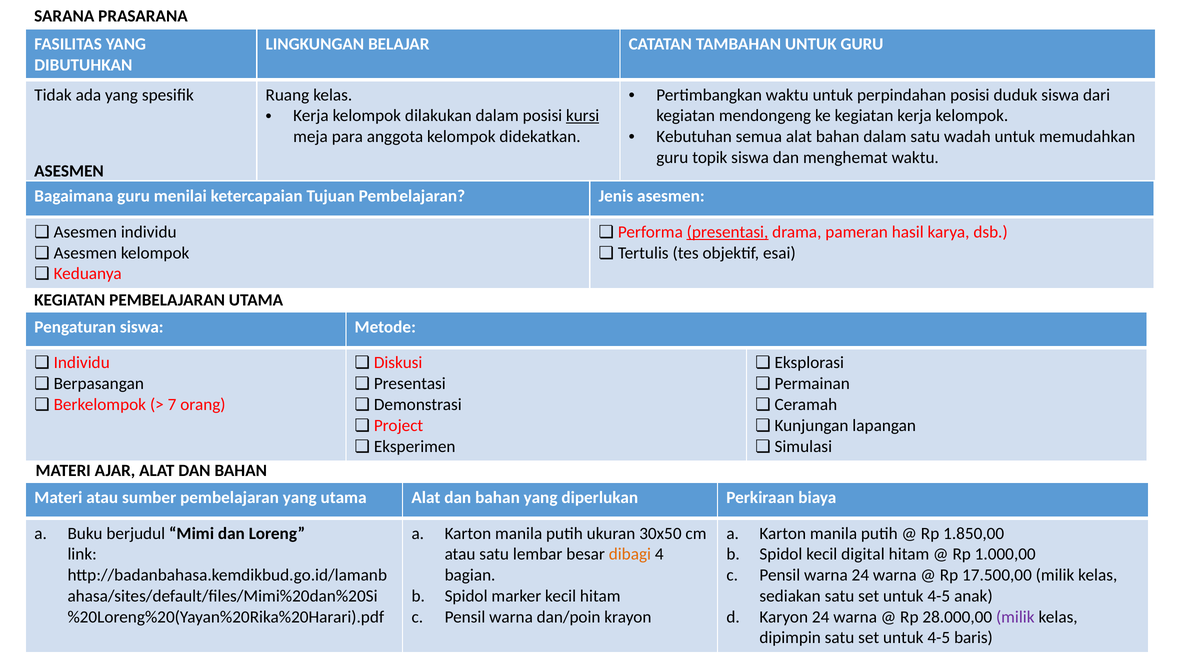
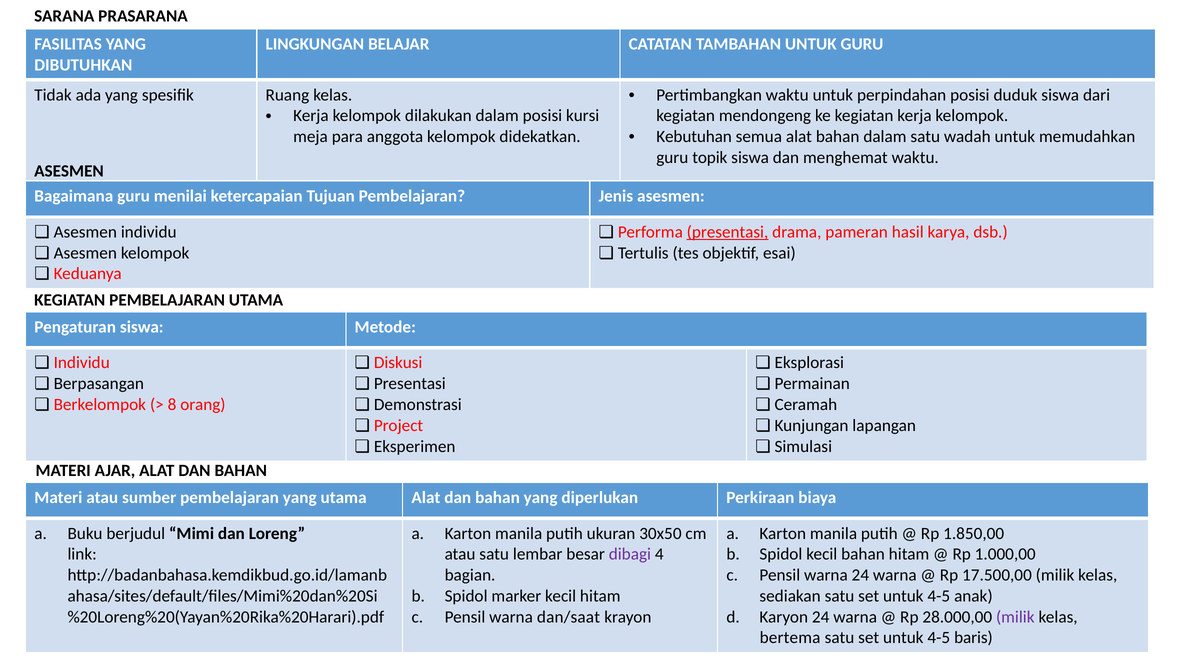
kursi underline: present -> none (583, 116)
7: 7 -> 8 (172, 405)
dibagi colour: orange -> purple (630, 555)
kecil digital: digital -> bahan (863, 555)
dan/poin: dan/poin -> dan/saat (568, 618)
dipimpin: dipimpin -> bertema (790, 638)
